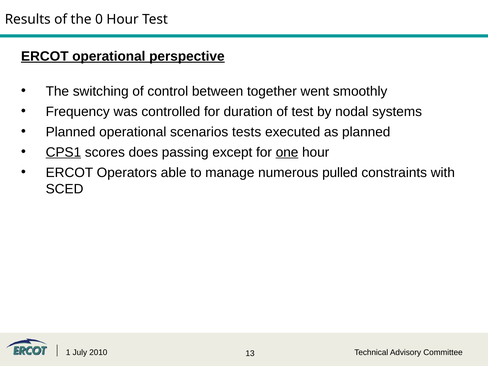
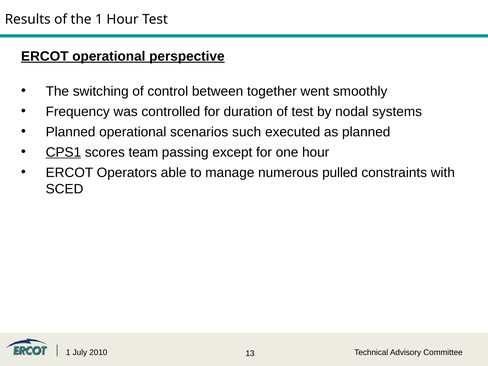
the 0: 0 -> 1 (99, 19)
tests: tests -> such (247, 132)
does: does -> team (143, 152)
one underline: present -> none (287, 152)
